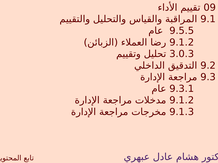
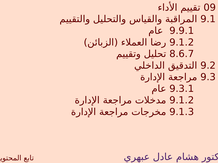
9.5.5: 9.5.5 -> 9.9.1 (182, 31)
3.0.3: 3.0.3 -> 8.6.7 (182, 54)
